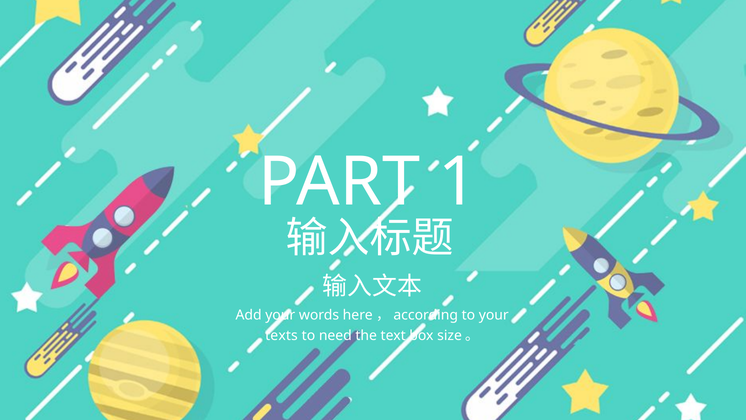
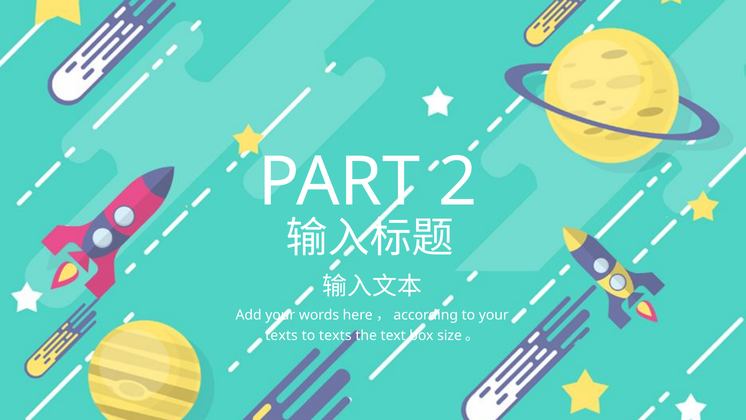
1: 1 -> 2 (458, 182)
to need: need -> texts (335, 335)
